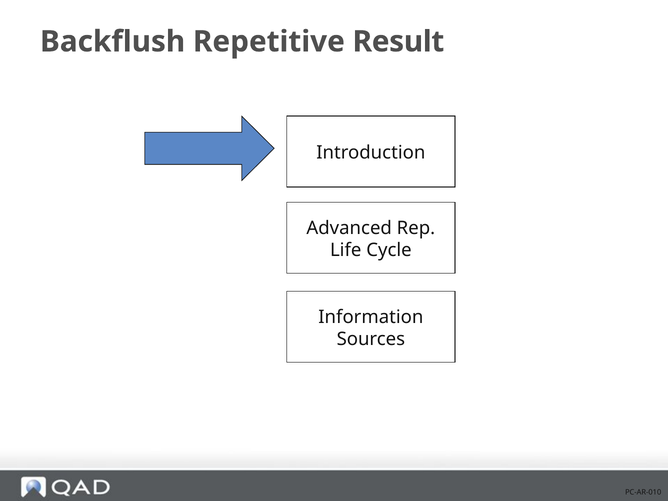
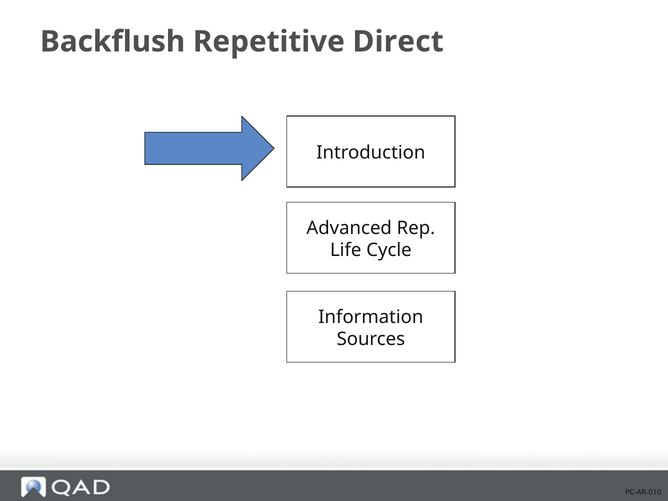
Result: Result -> Direct (398, 42)
